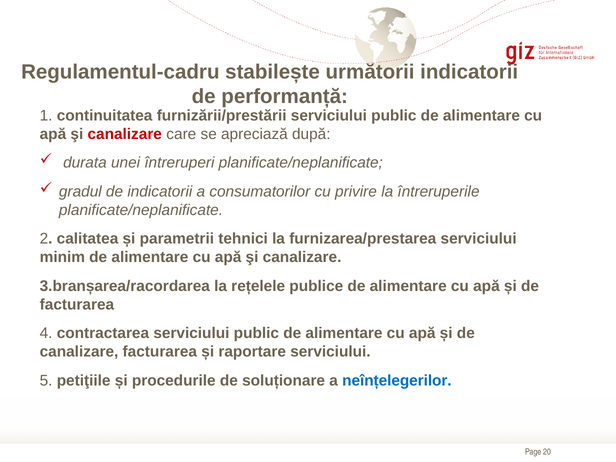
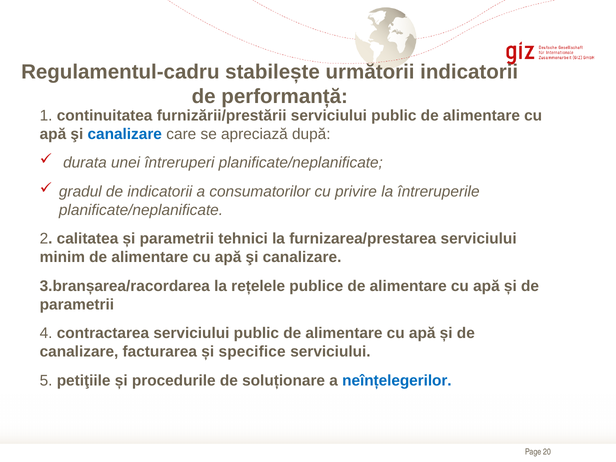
canalizare colour: red -> blue (125, 134)
facturarea: facturarea -> parametrii (77, 304)
raportare: raportare -> specifice (252, 352)
